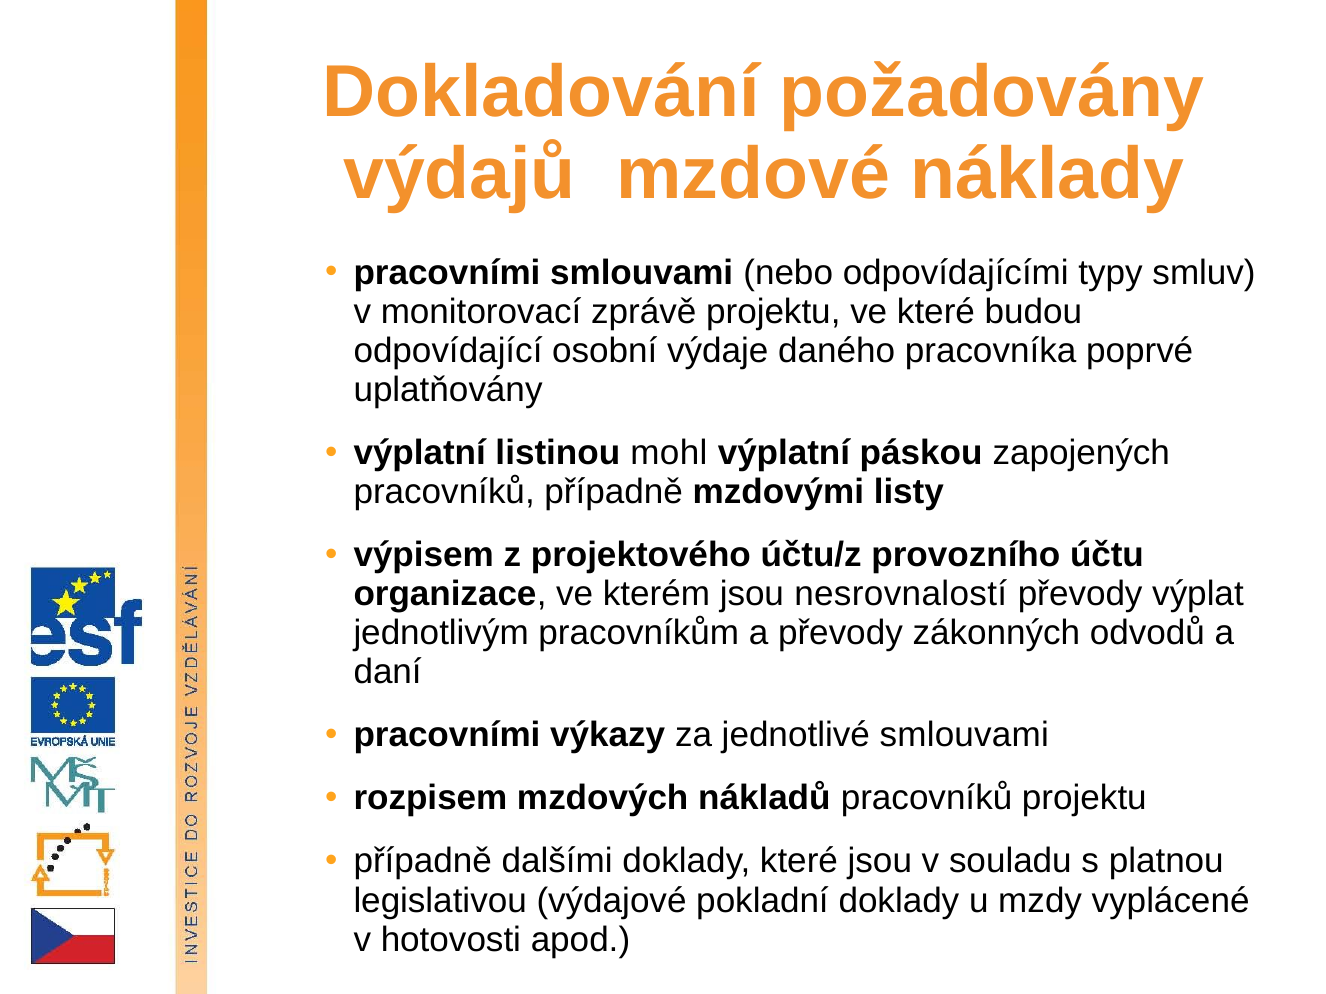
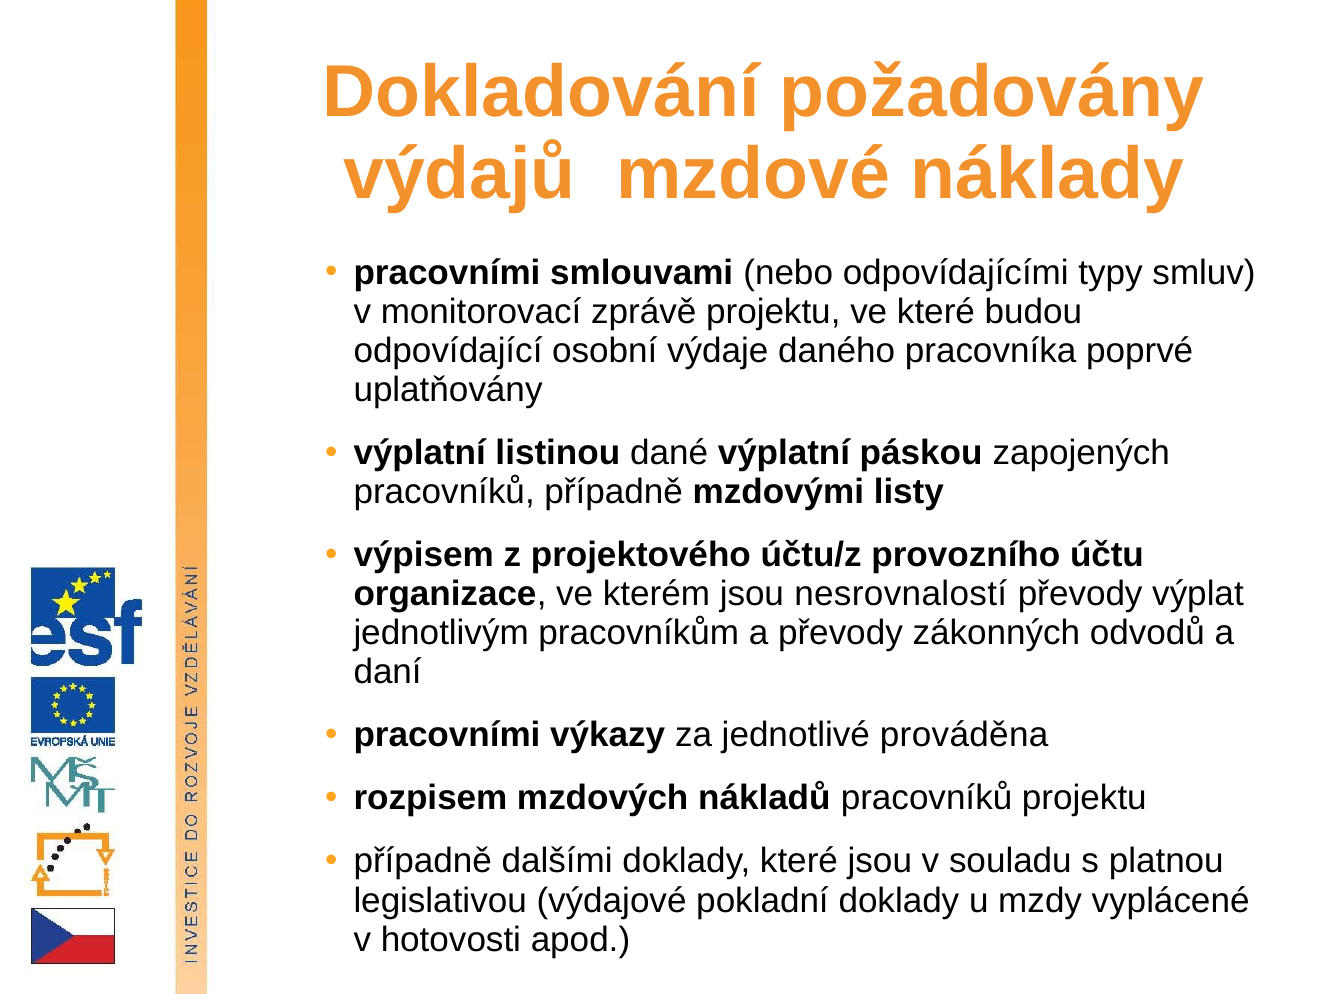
mohl: mohl -> dané (669, 453)
jednotlivé smlouvami: smlouvami -> prováděna (964, 736)
